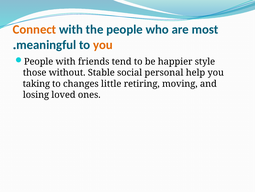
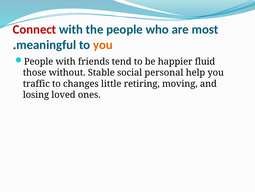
Connect colour: orange -> red (34, 29)
style: style -> fluid (205, 61)
taking: taking -> traffic (36, 83)
